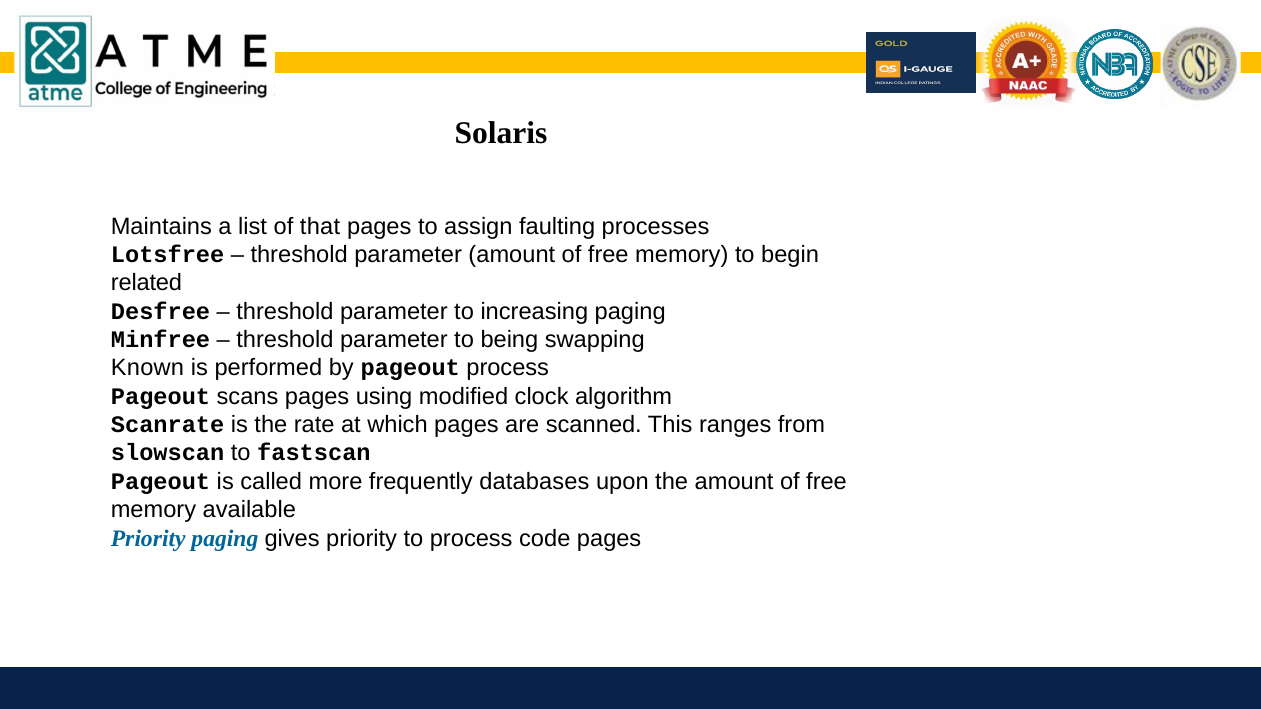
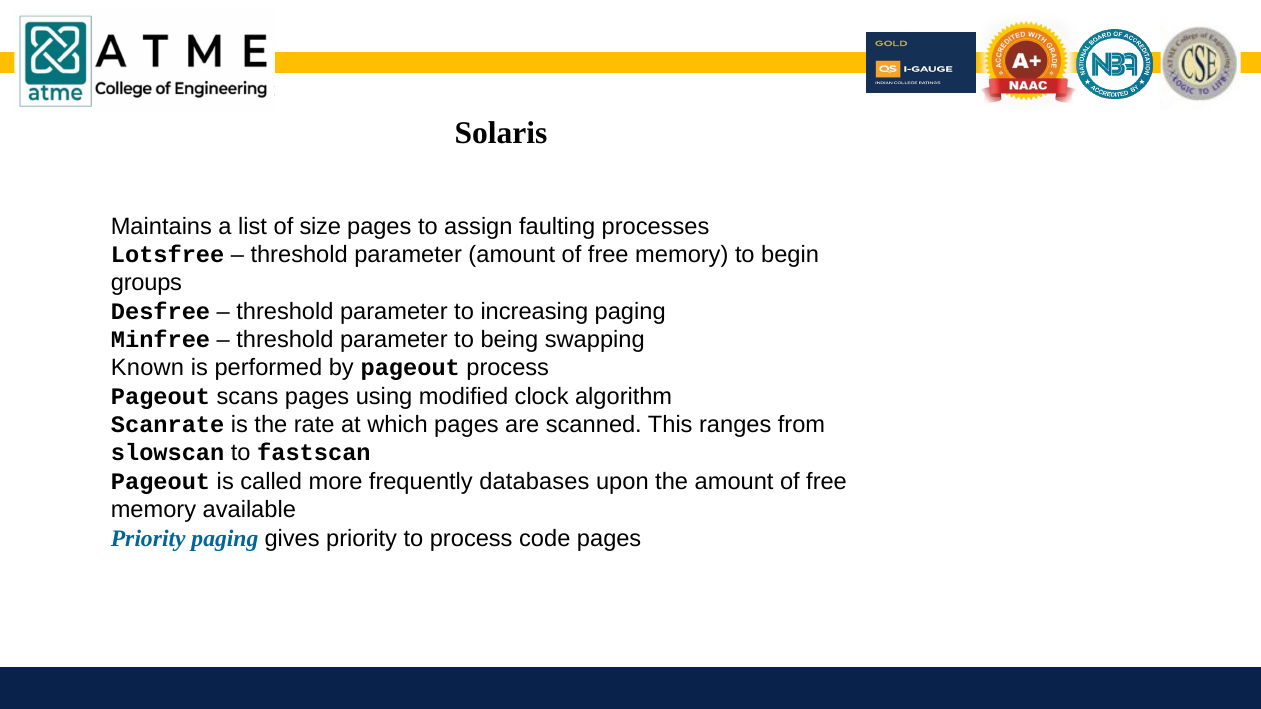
that: that -> size (320, 226)
related: related -> groups (146, 283)
